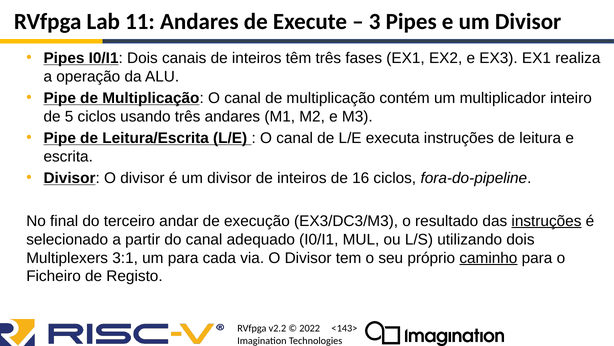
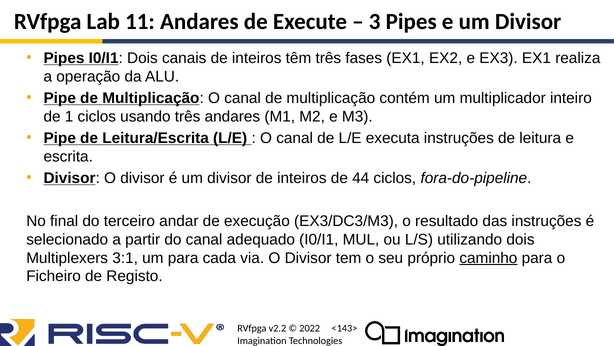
5: 5 -> 1 (69, 116)
16: 16 -> 44 (361, 178)
instruções underline: present -> none (546, 221)
